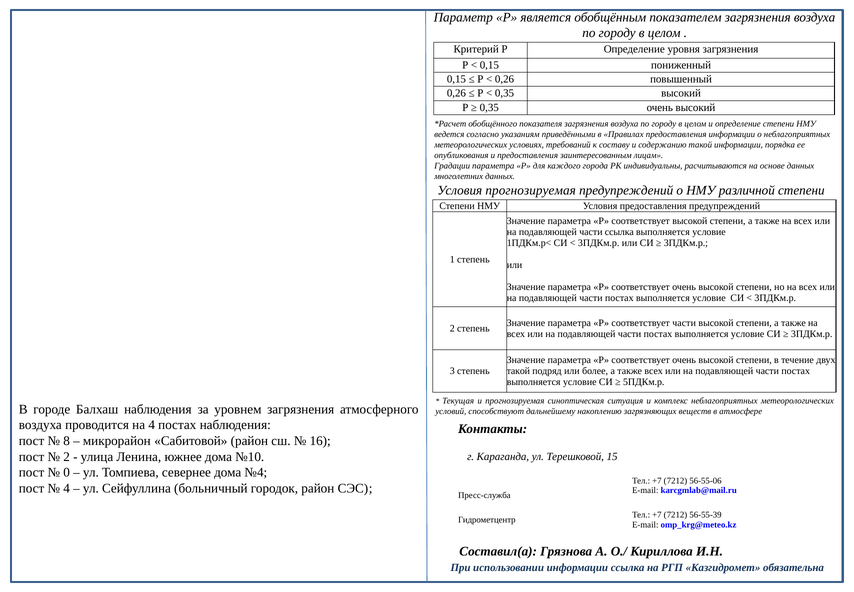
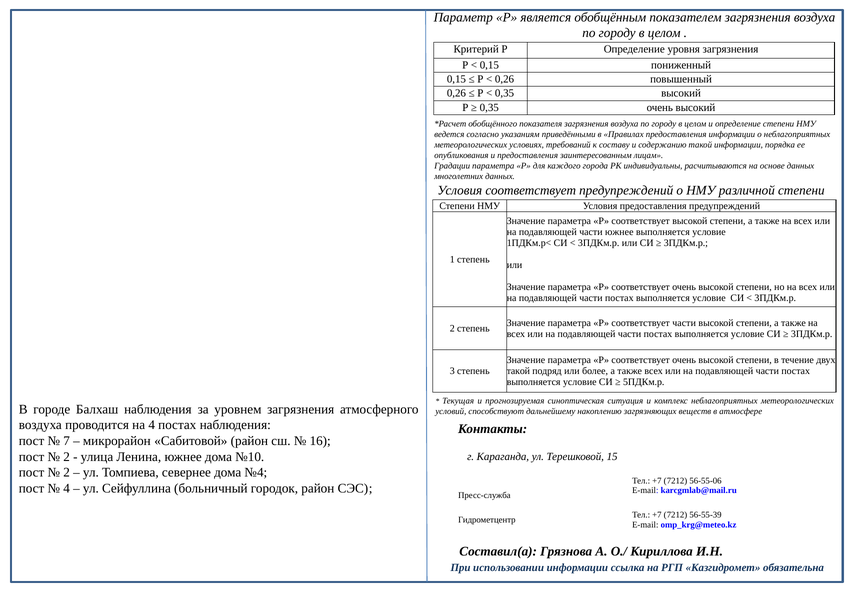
Условия прогнозируемая: прогнозируемая -> соответствует (531, 190)
части ссылка: ссылка -> южнее (619, 232)
8: 8 -> 7 (67, 440)
0: 0 -> 2 (67, 472)
